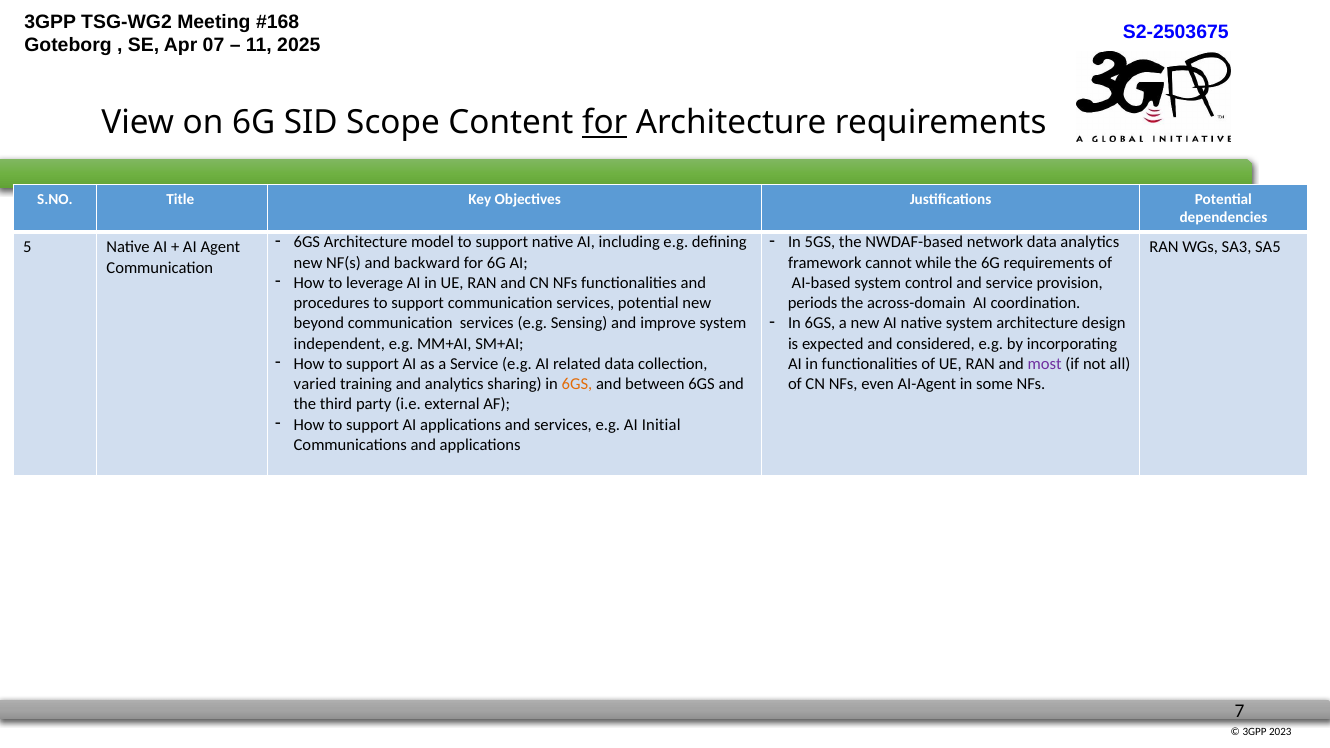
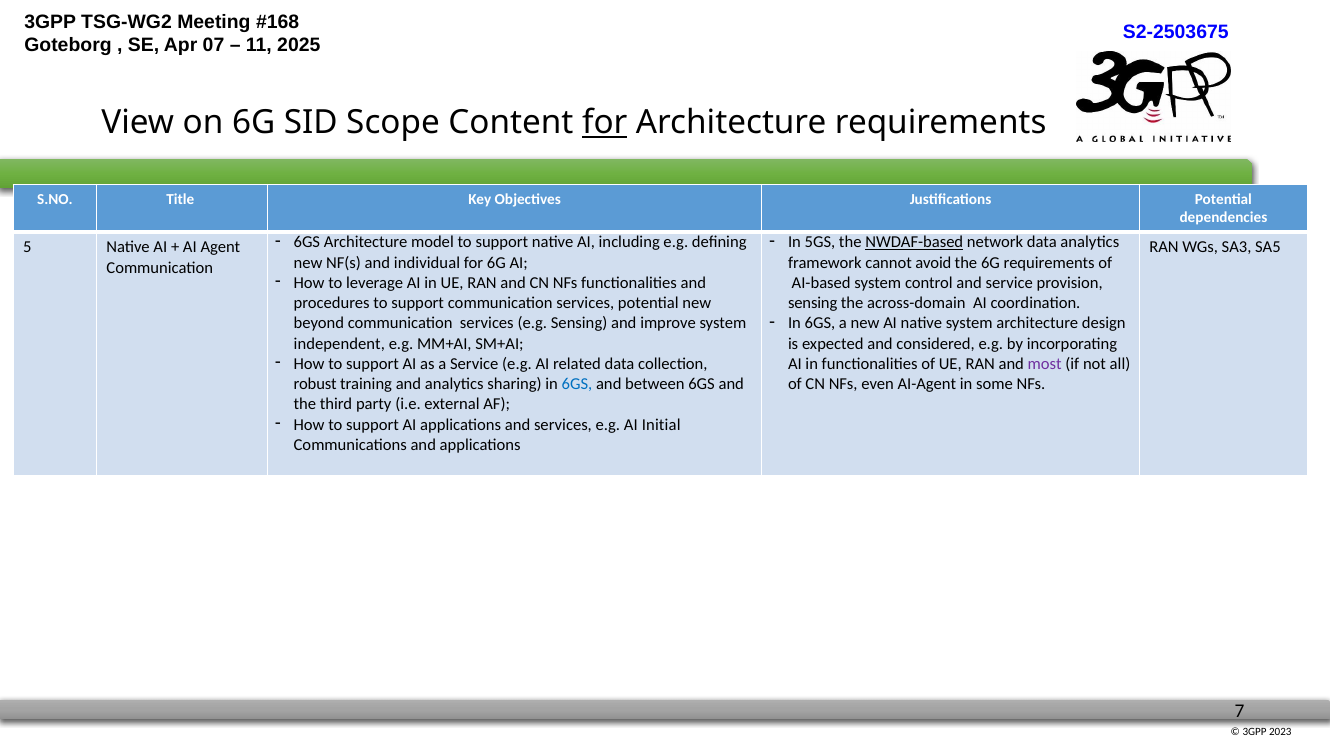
NWDAF-based underline: none -> present (914, 242)
backward: backward -> individual (427, 263)
while: while -> avoid (933, 263)
periods: periods -> sensing (813, 303)
varied: varied -> robust (315, 384)
6GS colour: orange -> blue (577, 384)
